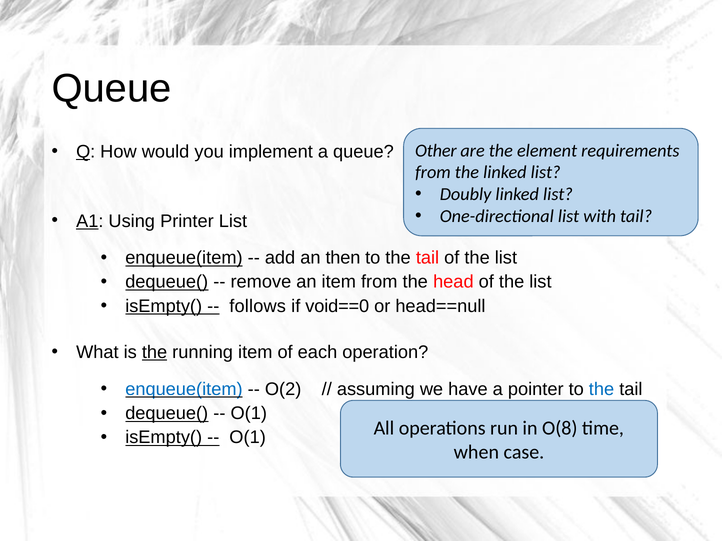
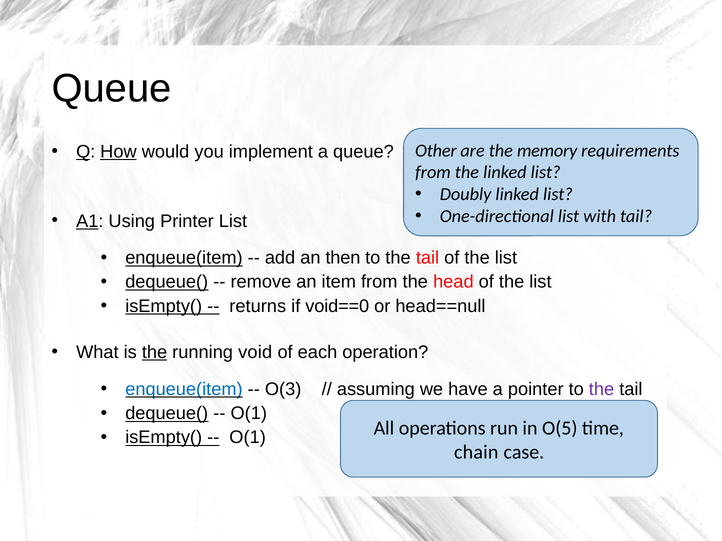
How underline: none -> present (118, 152)
element: element -> memory (547, 151)
follows: follows -> returns (258, 306)
running item: item -> void (255, 353)
O(2: O(2 -> O(3 (283, 389)
the colour: blue -> purple (602, 389)
O(8: O(8 -> O(5 (560, 428)
when: when -> chain (476, 453)
